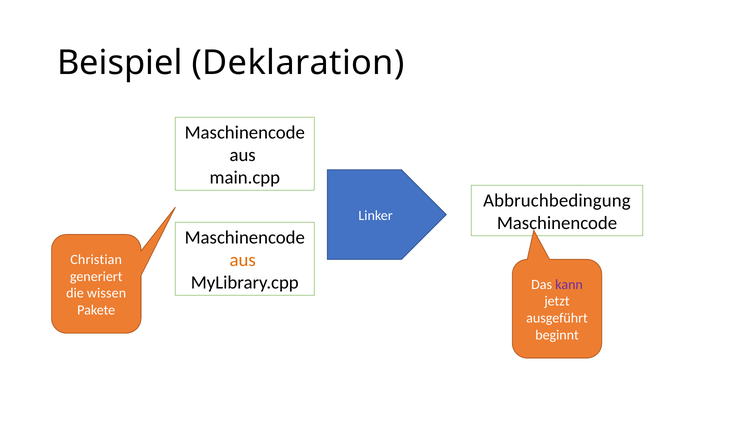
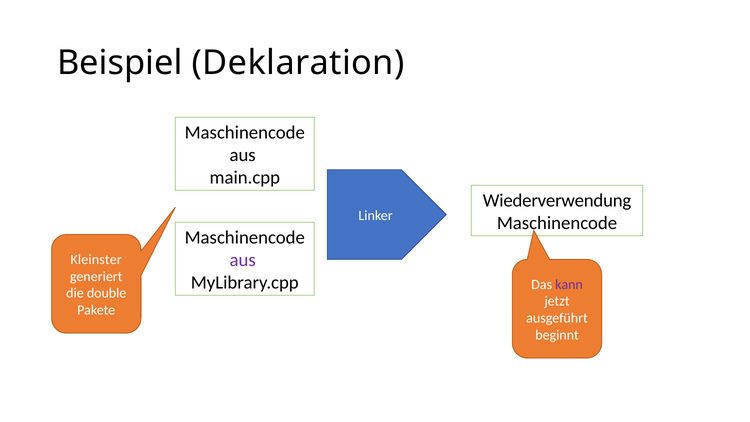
Abbruchbedingung: Abbruchbedingung -> Wiederverwendung (557, 201)
aus colour: orange -> purple (243, 260)
Christian: Christian -> Kleinster (96, 259)
wissen: wissen -> double (107, 293)
